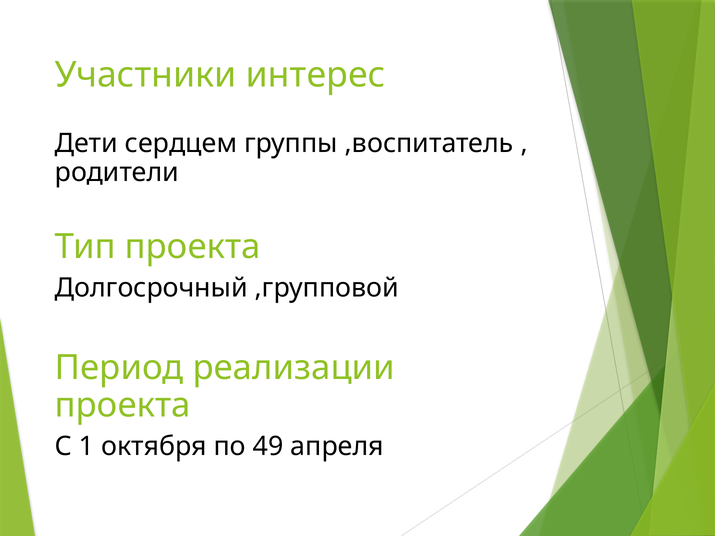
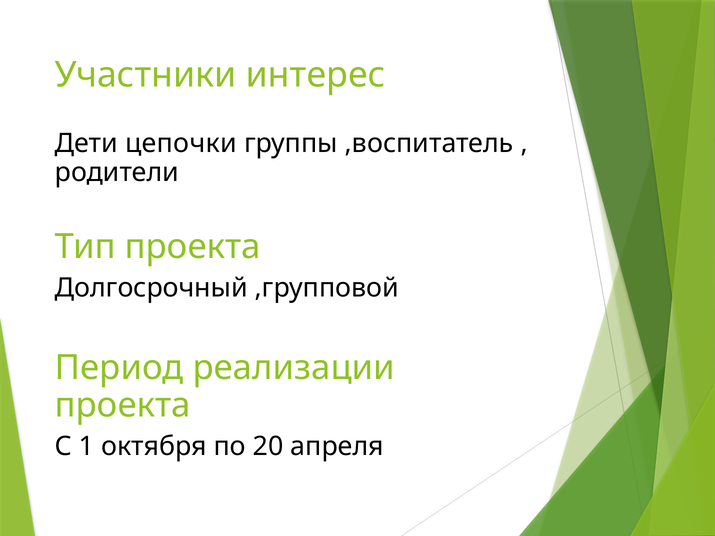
сердцем: сердцем -> цепочки (181, 143)
49: 49 -> 20 (268, 446)
